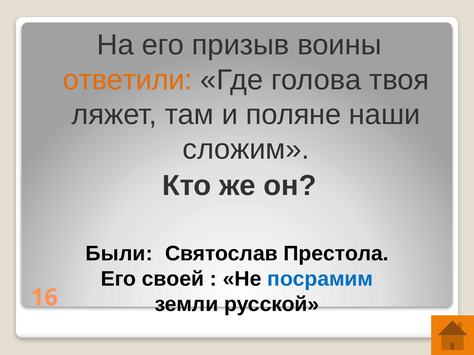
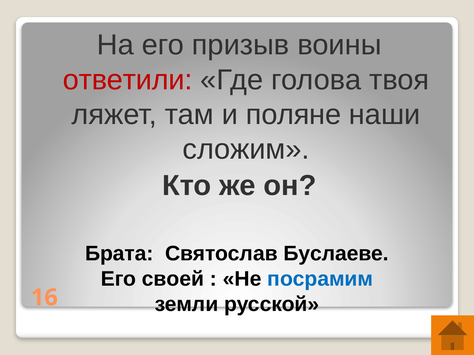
ответили colour: orange -> red (128, 80)
Были: Были -> Брата (119, 254)
Престола: Престола -> Буслаеве (336, 254)
